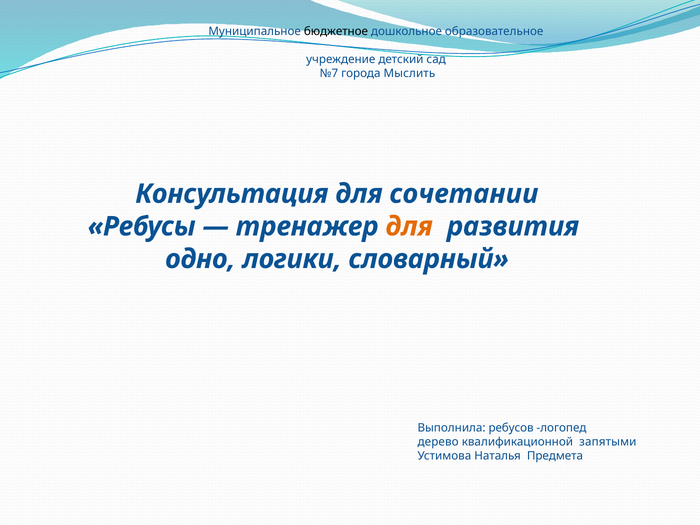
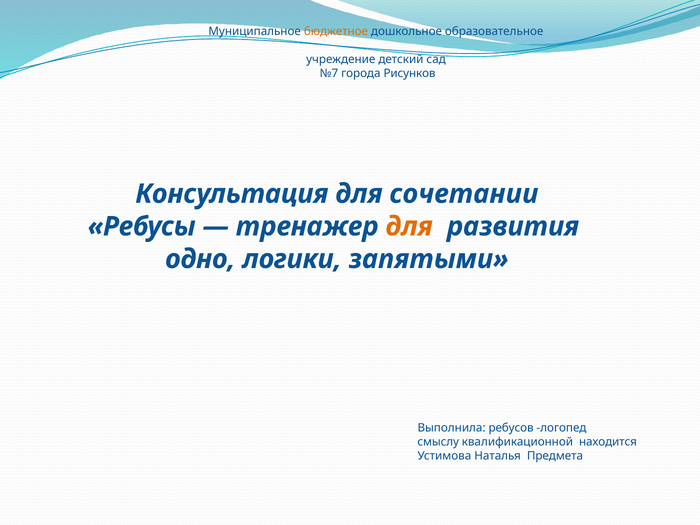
бюджетное colour: black -> orange (336, 31)
Мыслить: Мыслить -> Рисунков (410, 73)
словарный: словарный -> запятыми (429, 259)
дерево: дерево -> смыслу (438, 442)
запятыми: запятыми -> находится (608, 442)
